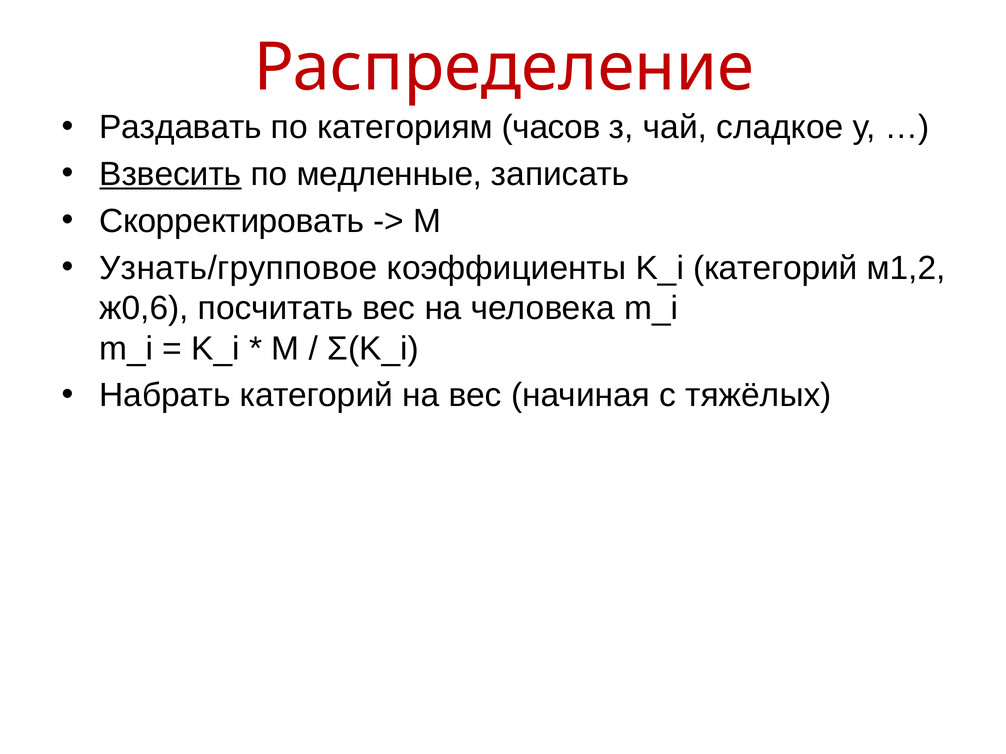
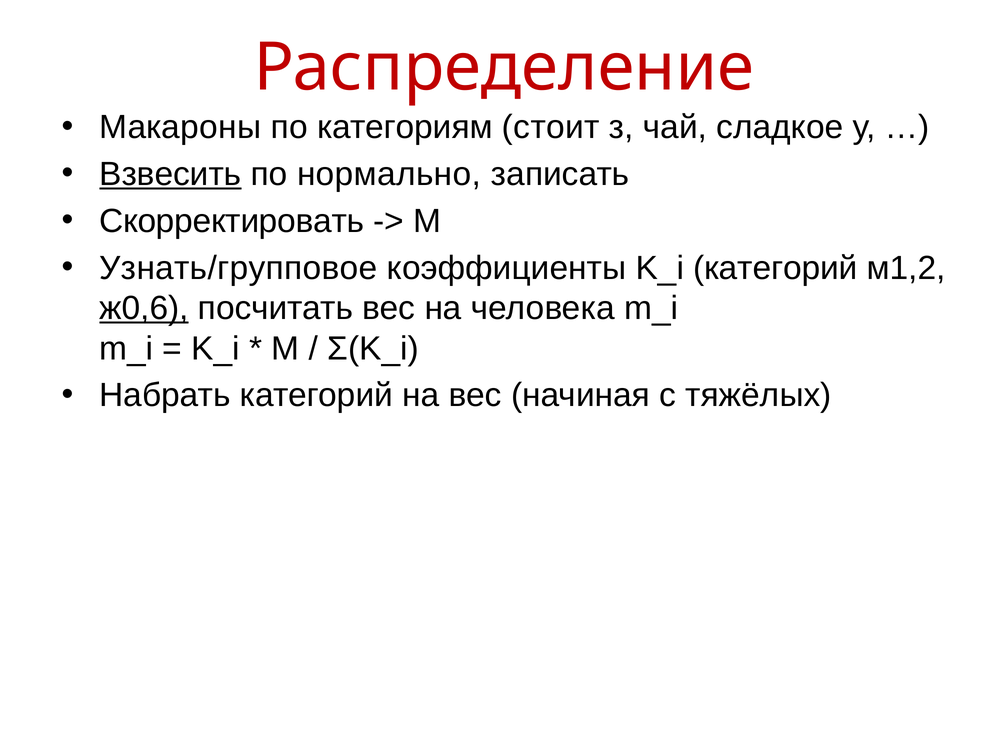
Раздавать: Раздавать -> Макароны (180, 127)
часов: часов -> стоит (551, 127)
медленные: медленные -> нормально (389, 174)
ж0,6 underline: none -> present (144, 309)
